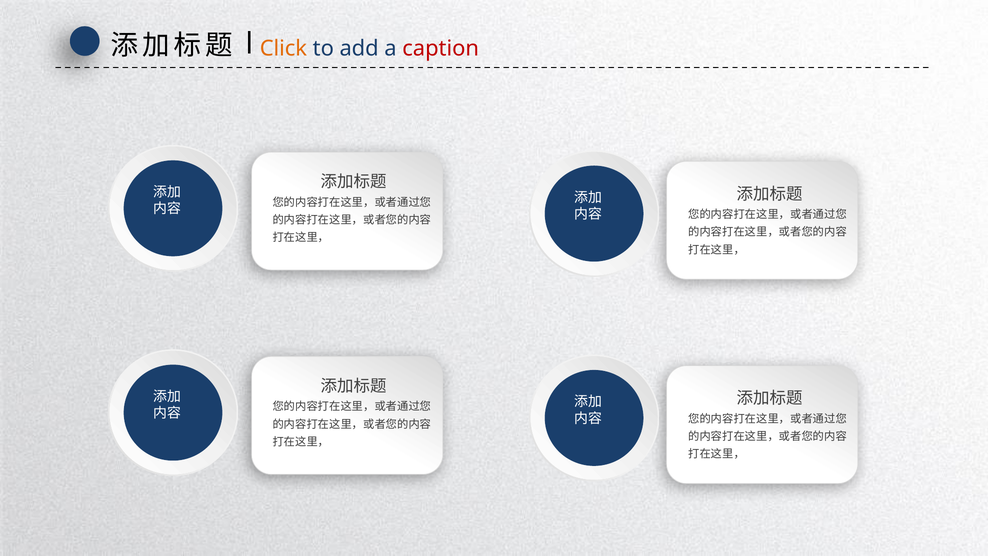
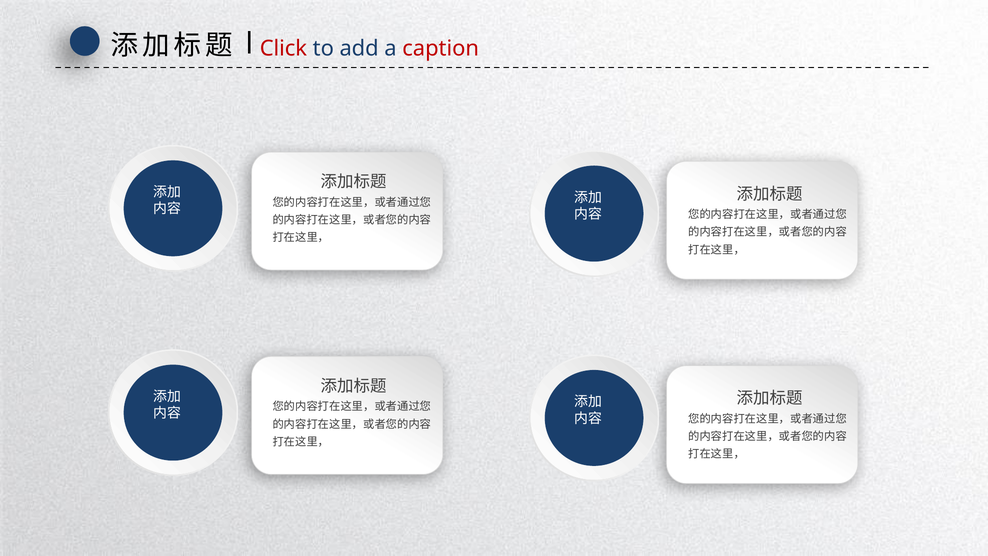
Click colour: orange -> red (283, 49)
